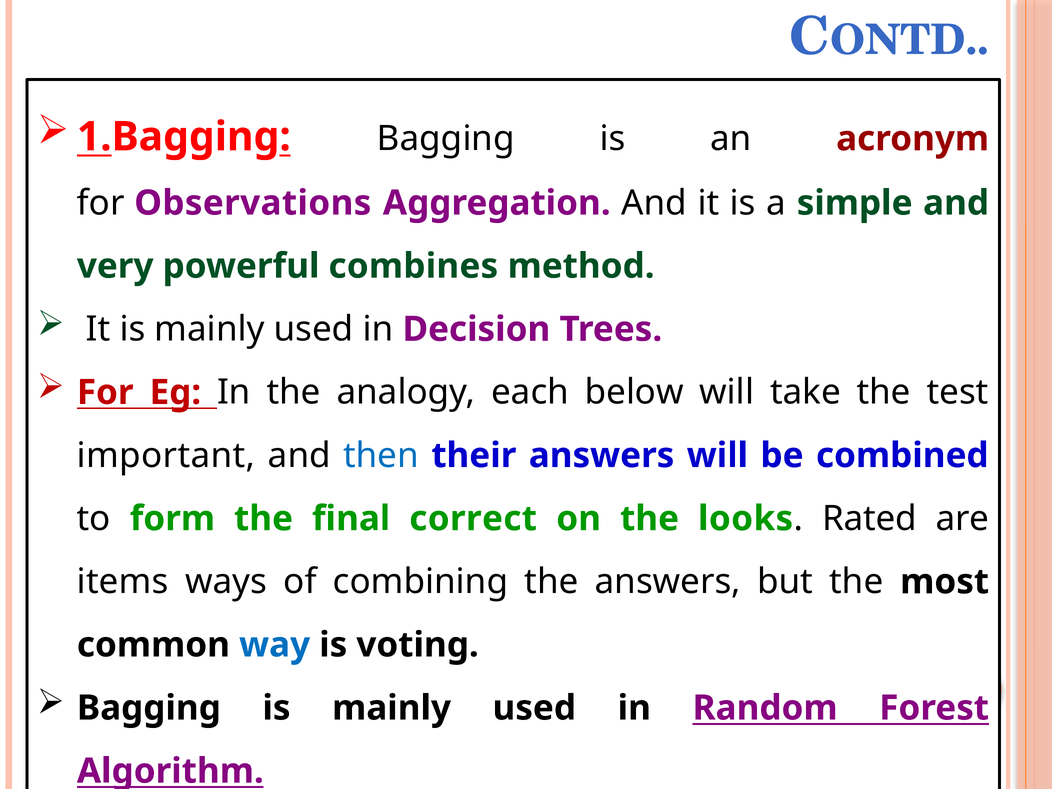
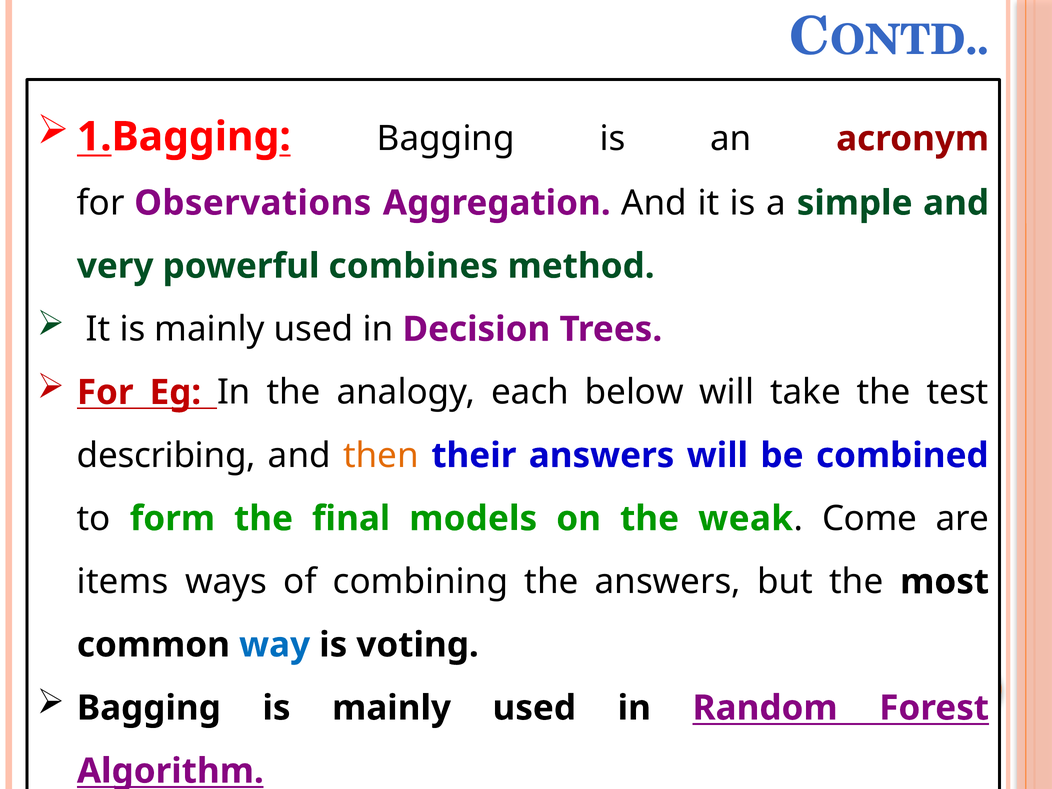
important: important -> describing (166, 456)
then colour: blue -> orange (381, 456)
correct: correct -> models (473, 519)
looks: looks -> weak (746, 519)
Rated: Rated -> Come (870, 519)
